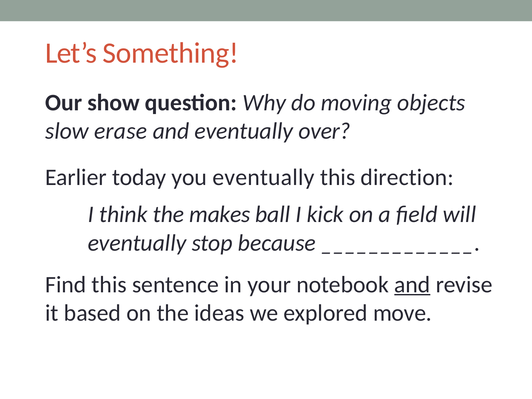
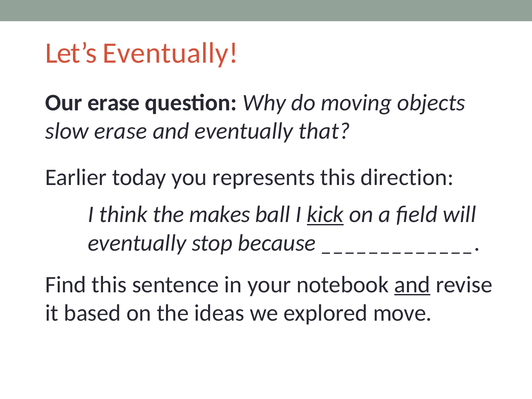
Let’s Something: Something -> Eventually (170, 53)
Our show: show -> erase (114, 103)
over: over -> that (324, 131)
you eventually: eventually -> represents (264, 177)
kick underline: none -> present (325, 214)
